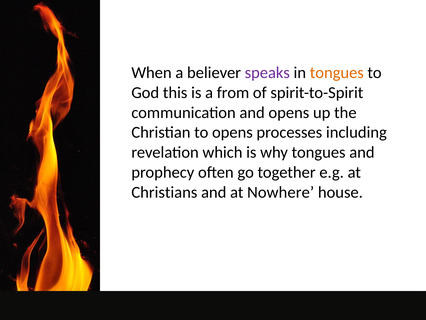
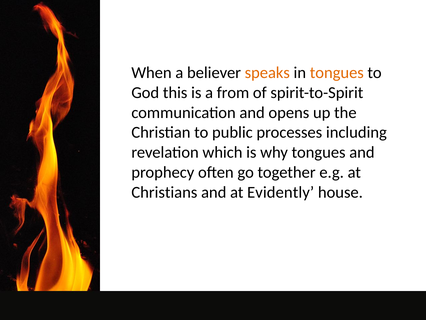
speaks colour: purple -> orange (267, 73)
to opens: opens -> public (232, 132)
Nowhere: Nowhere -> Evidently (281, 192)
